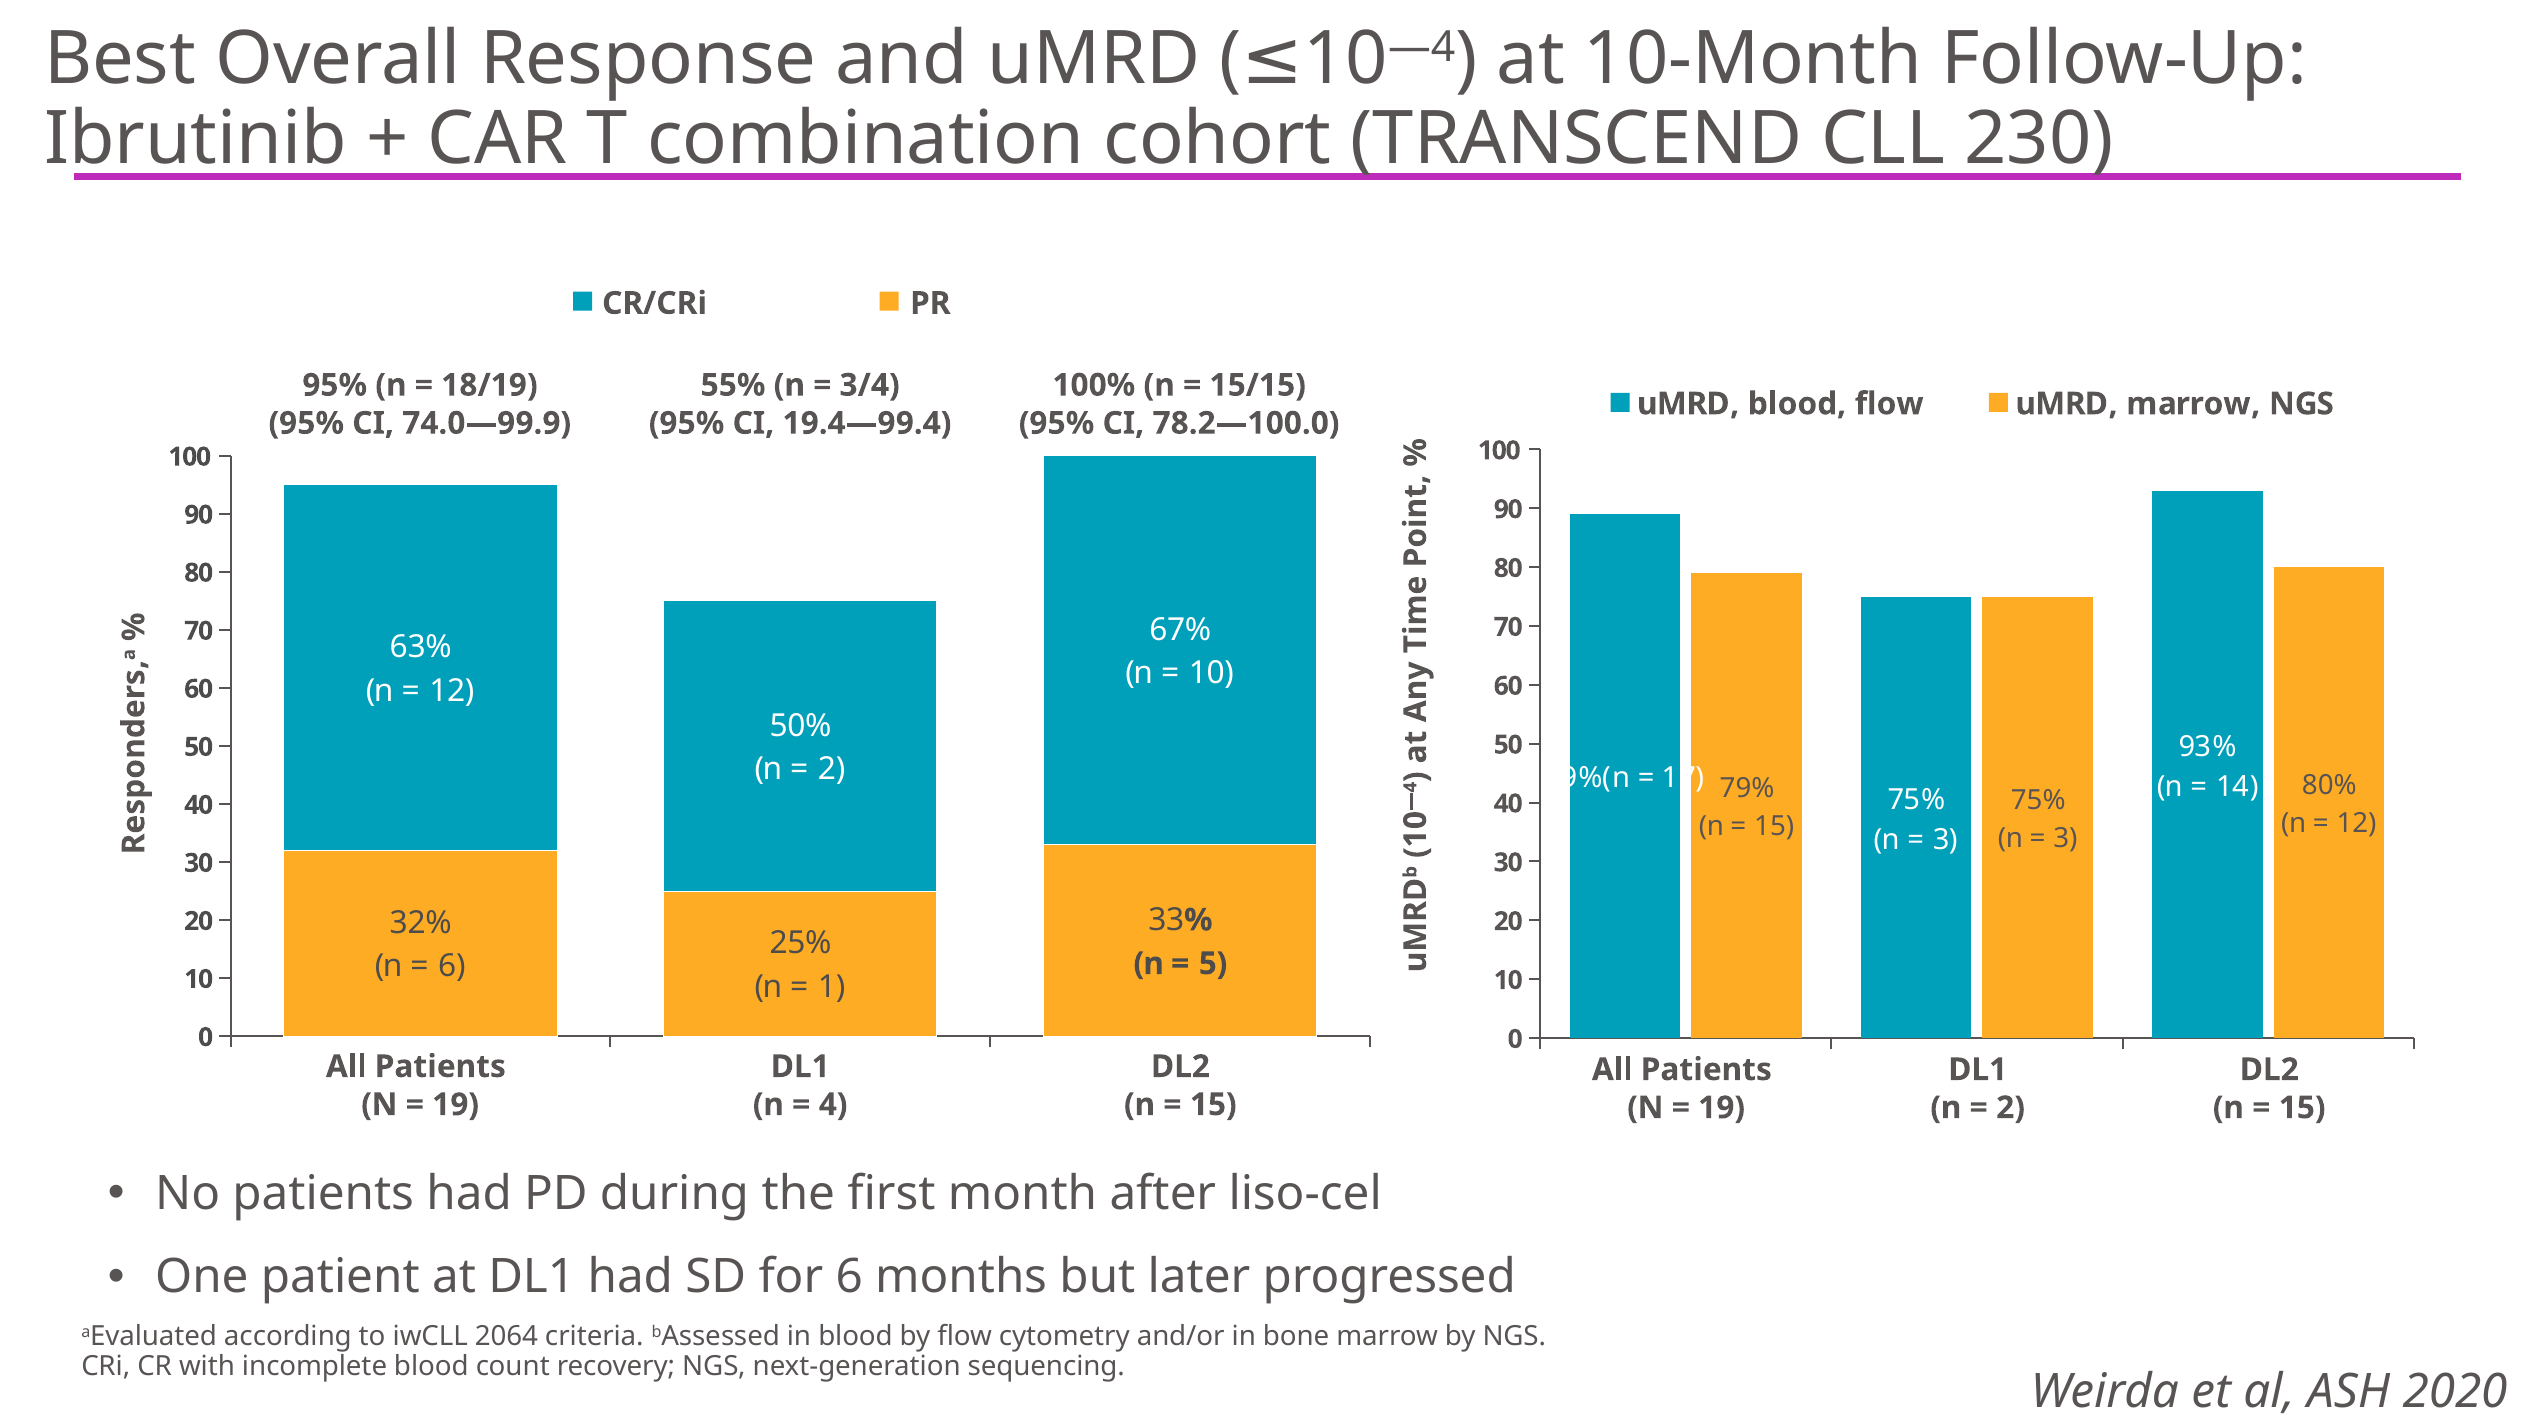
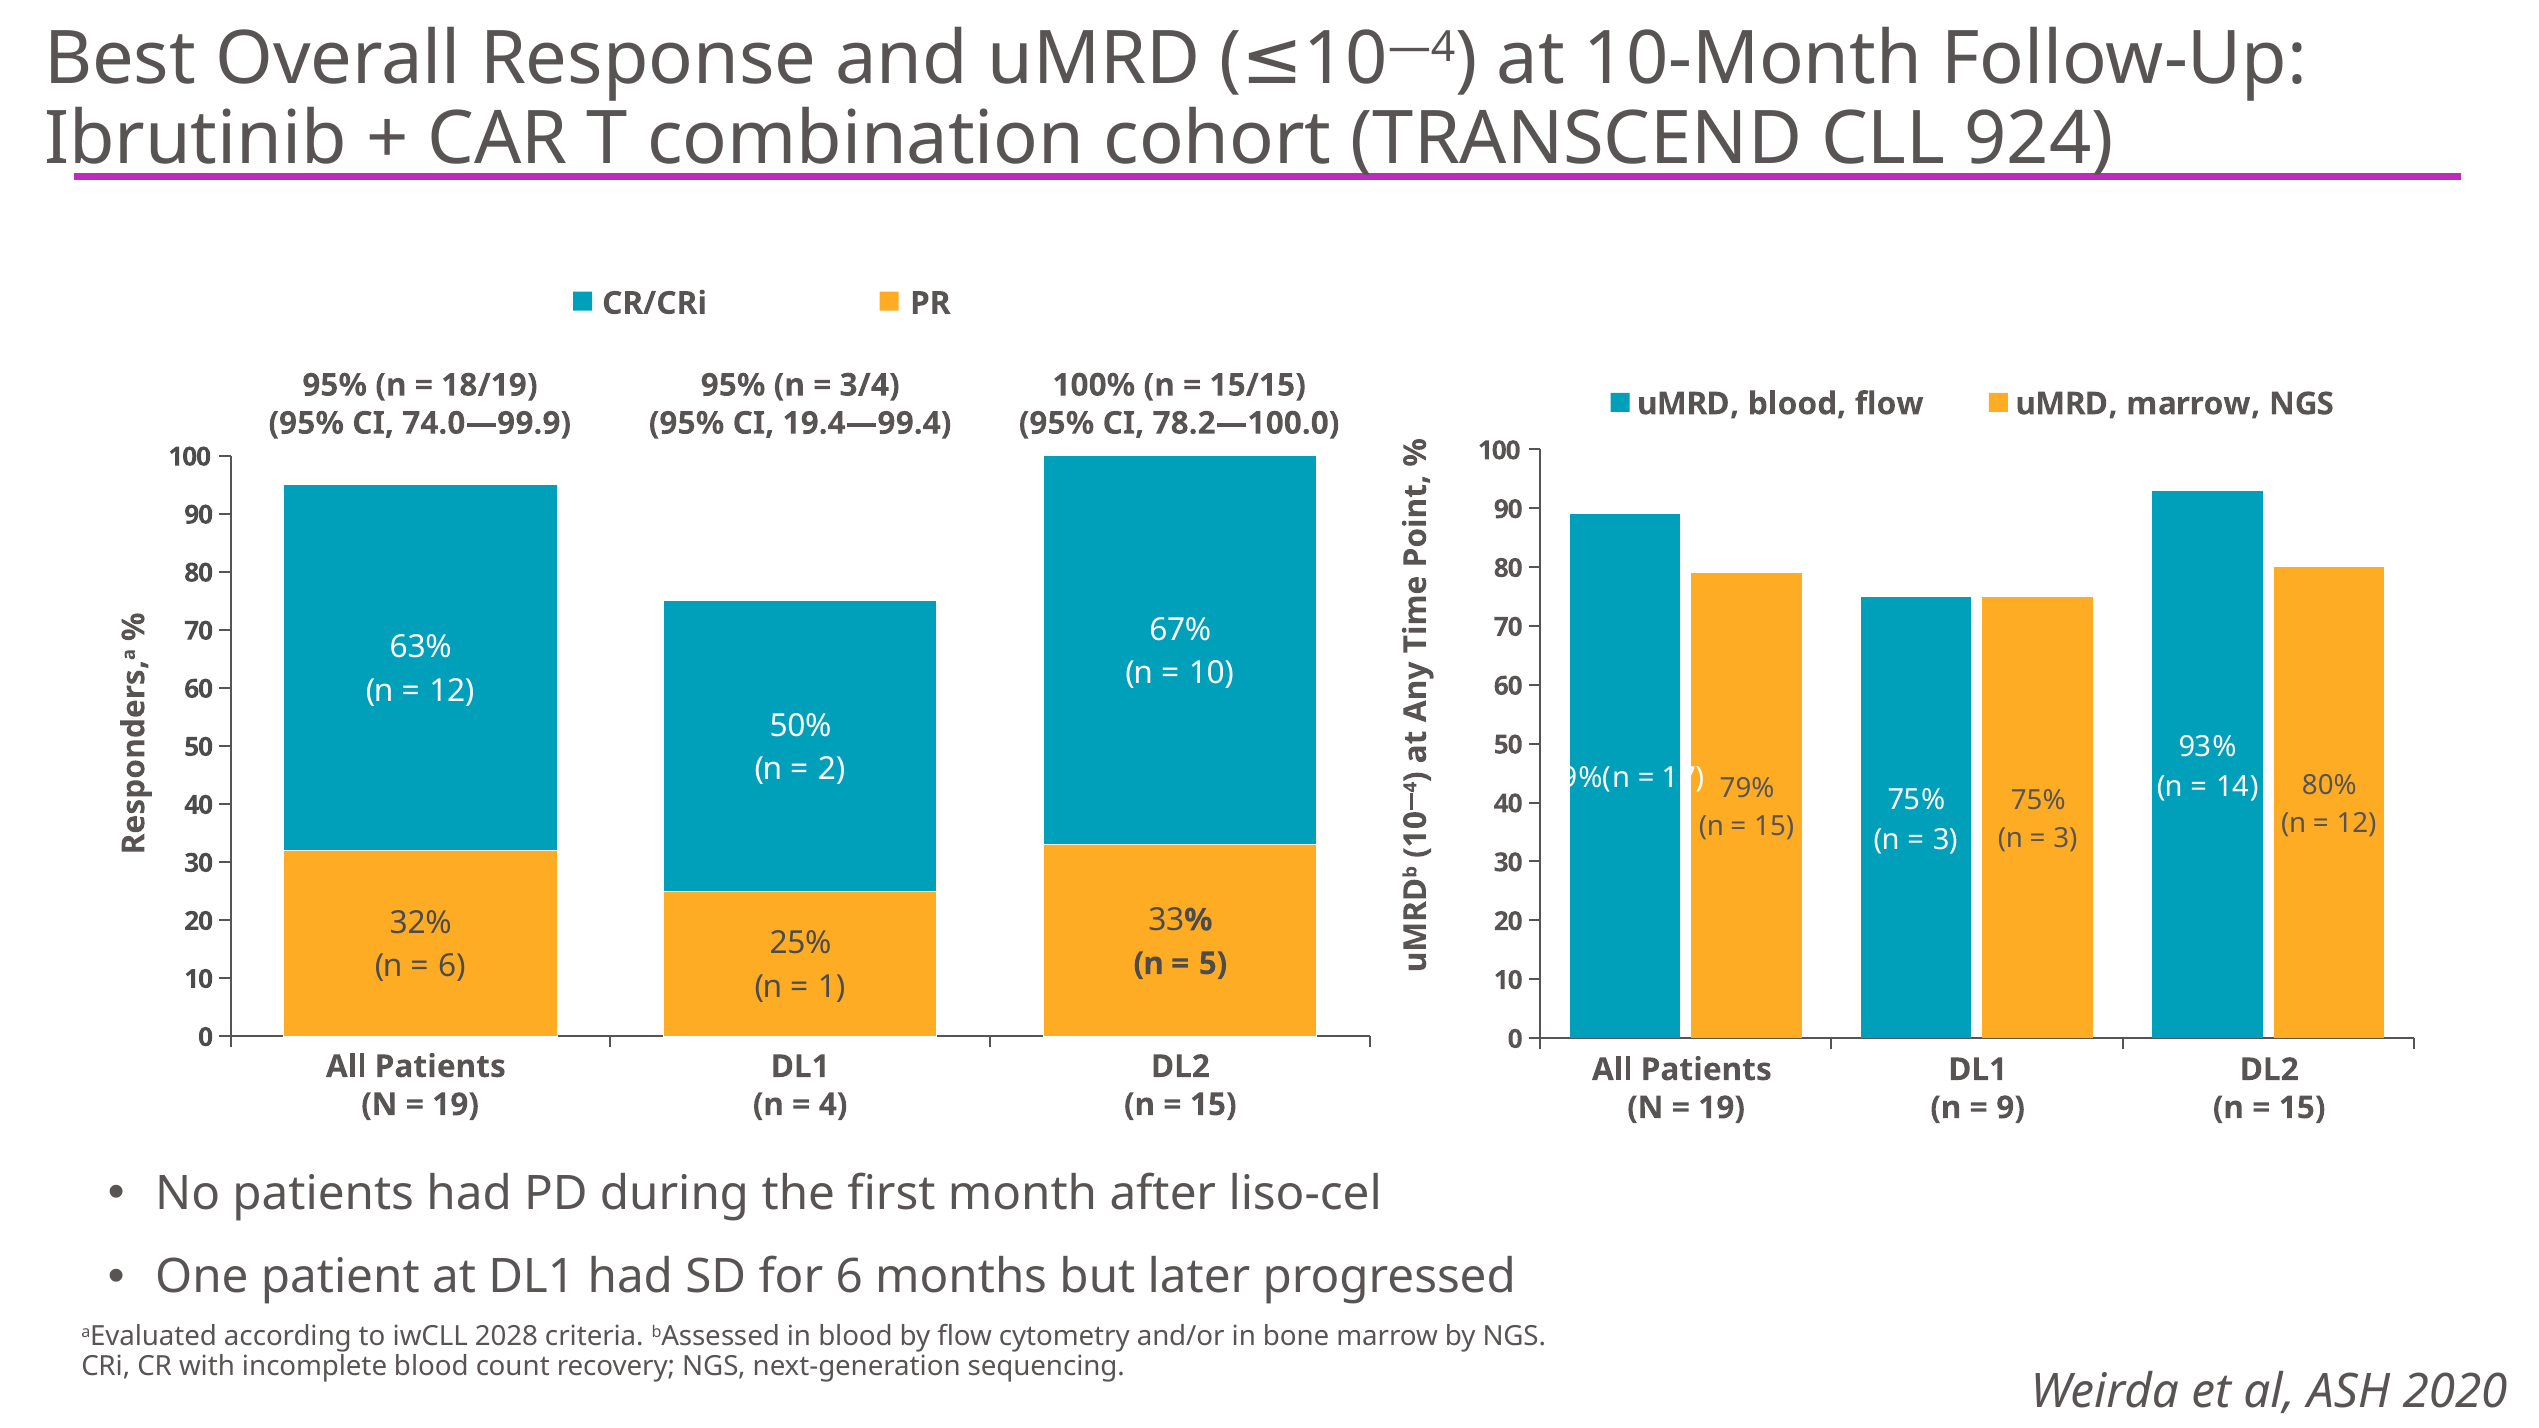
230: 230 -> 924 (2039, 139)
55%: 55% -> 95% (733, 385)
2: 2 -> 9 (2011, 1108)
2064: 2064 -> 2028 (506, 1336)
